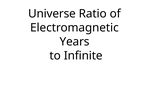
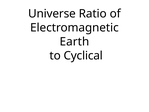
Years: Years -> Earth (74, 42)
Infinite: Infinite -> Cyclical (83, 56)
